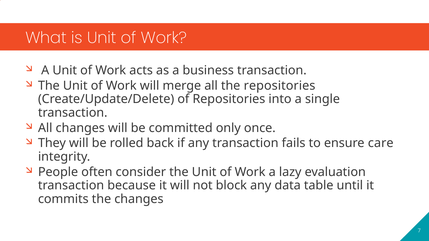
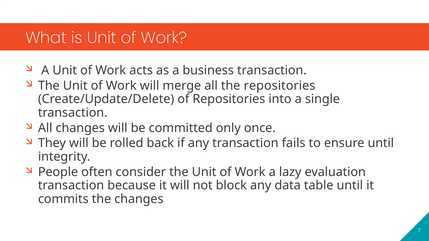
ensure care: care -> until (381, 143)
